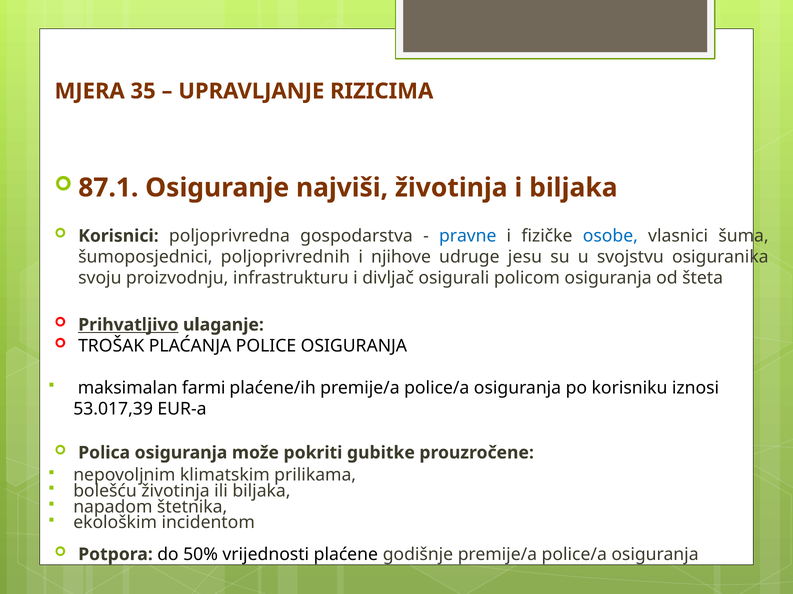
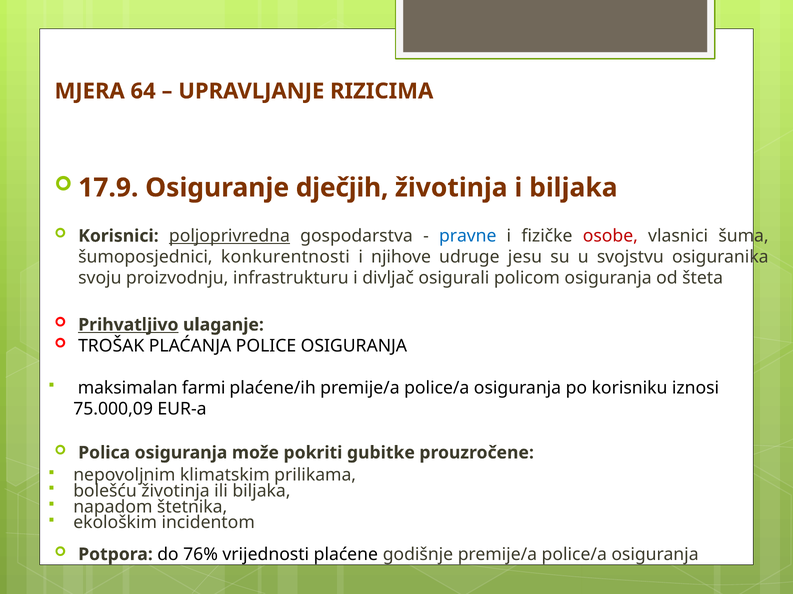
35: 35 -> 64 (143, 91)
87.1: 87.1 -> 17.9 (108, 188)
najviši: najviši -> dječjih (342, 188)
poljoprivredna underline: none -> present (229, 236)
osobe colour: blue -> red (610, 236)
poljoprivrednih: poljoprivrednih -> konkurentnosti (285, 257)
53.017,39: 53.017,39 -> 75.000,09 (113, 410)
50%: 50% -> 76% (201, 555)
